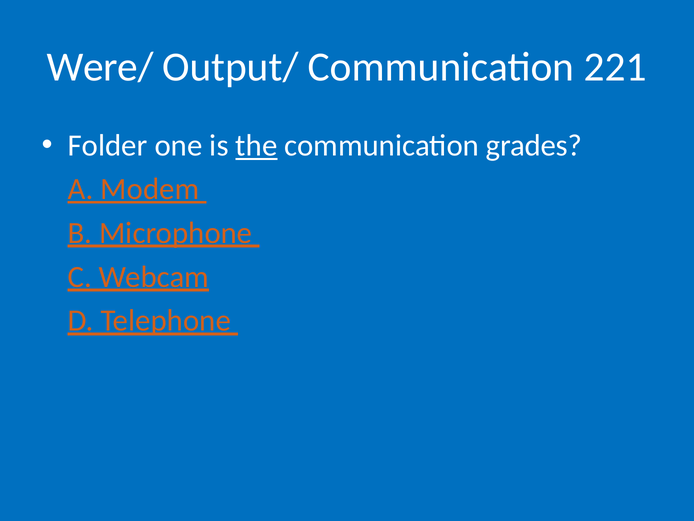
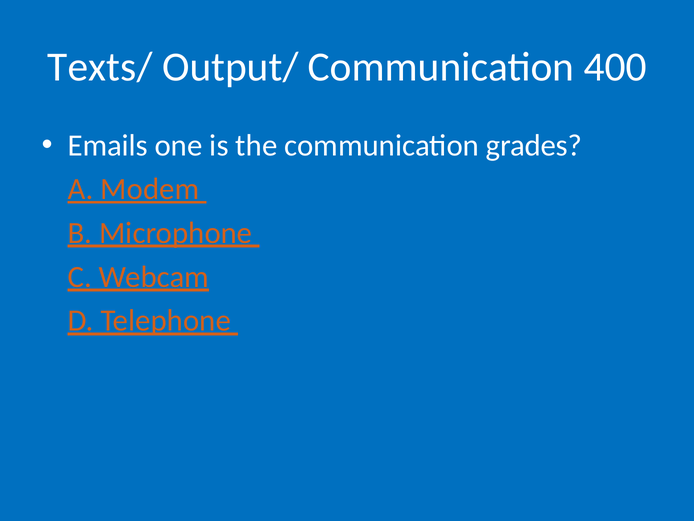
Were/: Were/ -> Texts/ (100, 67)
221: 221 -> 400 (615, 67)
Folder: Folder -> Emails (108, 146)
the underline: present -> none (256, 146)
